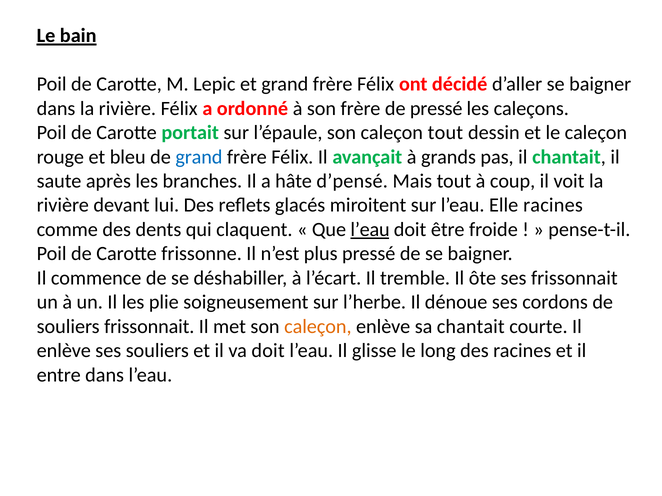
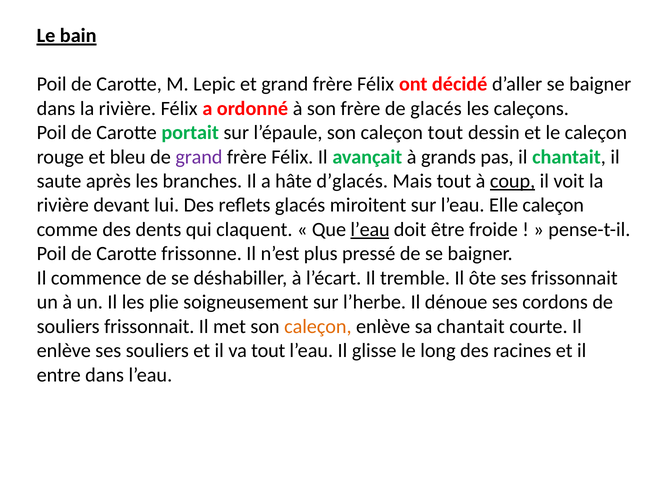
de pressé: pressé -> glacés (436, 108)
grand colour: blue -> purple (199, 157)
d’pensé: d’pensé -> d’glacés (352, 181)
coup underline: none -> present (513, 181)
Elle racines: racines -> caleçon (553, 206)
va doit: doit -> tout (268, 351)
